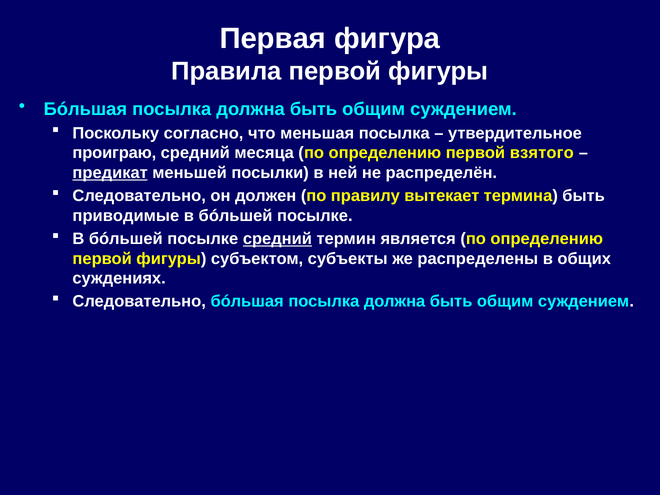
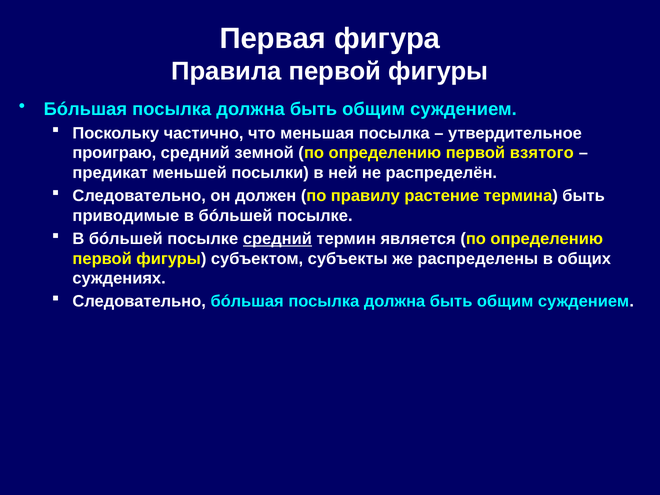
согласно: согласно -> частично (204, 133)
месяца: месяца -> земной (264, 153)
предикат underline: present -> none (110, 173)
вытекает: вытекает -> растение (442, 196)
